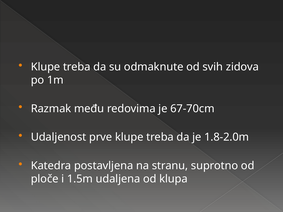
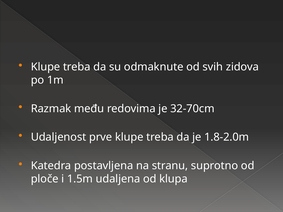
67-70cm: 67-70cm -> 32-70cm (192, 109)
